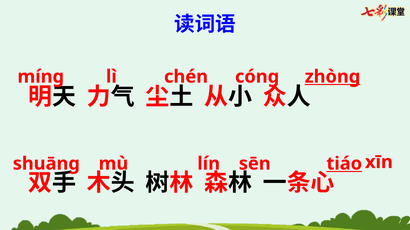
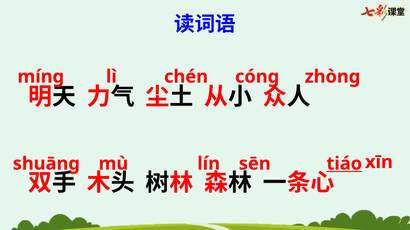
zhòng underline: present -> none (332, 77)
